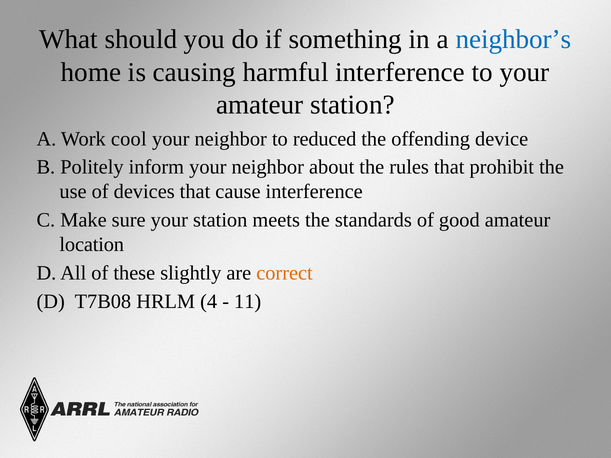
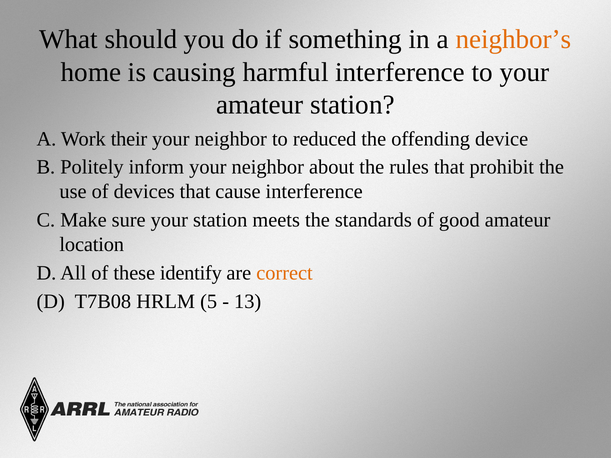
neighbor’s colour: blue -> orange (513, 40)
cool: cool -> their (129, 139)
slightly: slightly -> identify (191, 273)
4: 4 -> 5 (209, 302)
11: 11 -> 13 (248, 302)
